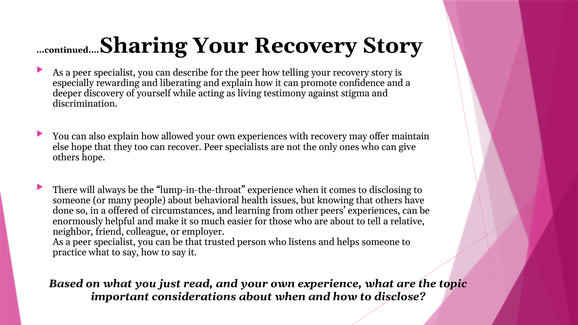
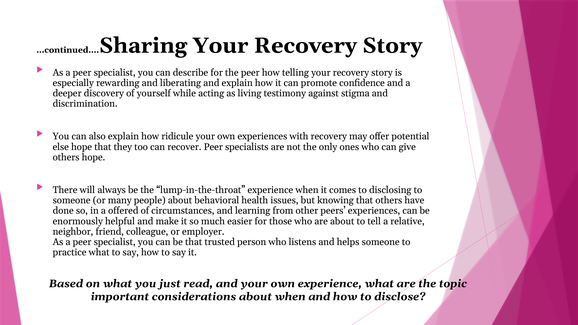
allowed: allowed -> ridicule (177, 137)
maintain: maintain -> potential (410, 137)
